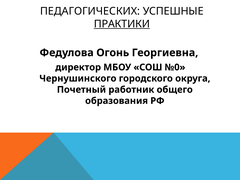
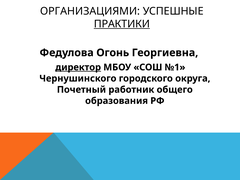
ПЕДАГОГИЧЕСКИХ: ПЕДАГОГИЧЕСКИХ -> ОРГАНИЗАЦИЯМИ (90, 11)
директор underline: none -> present (78, 67)
№0: №0 -> №1 (175, 67)
